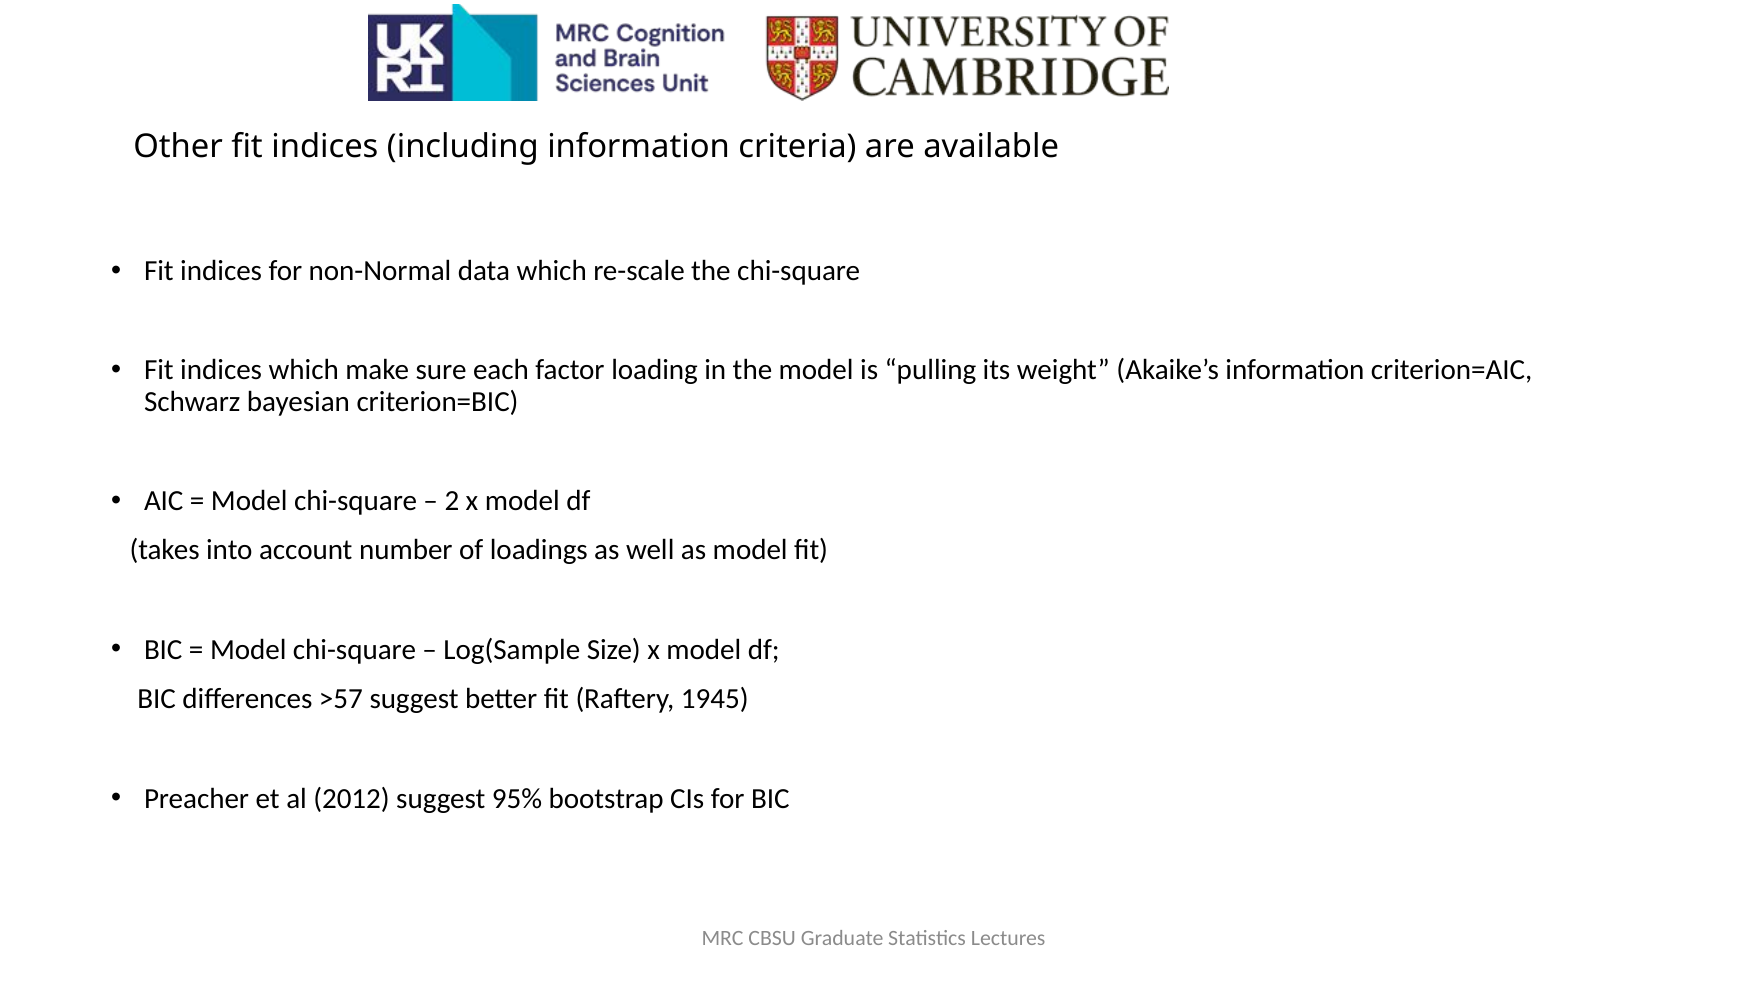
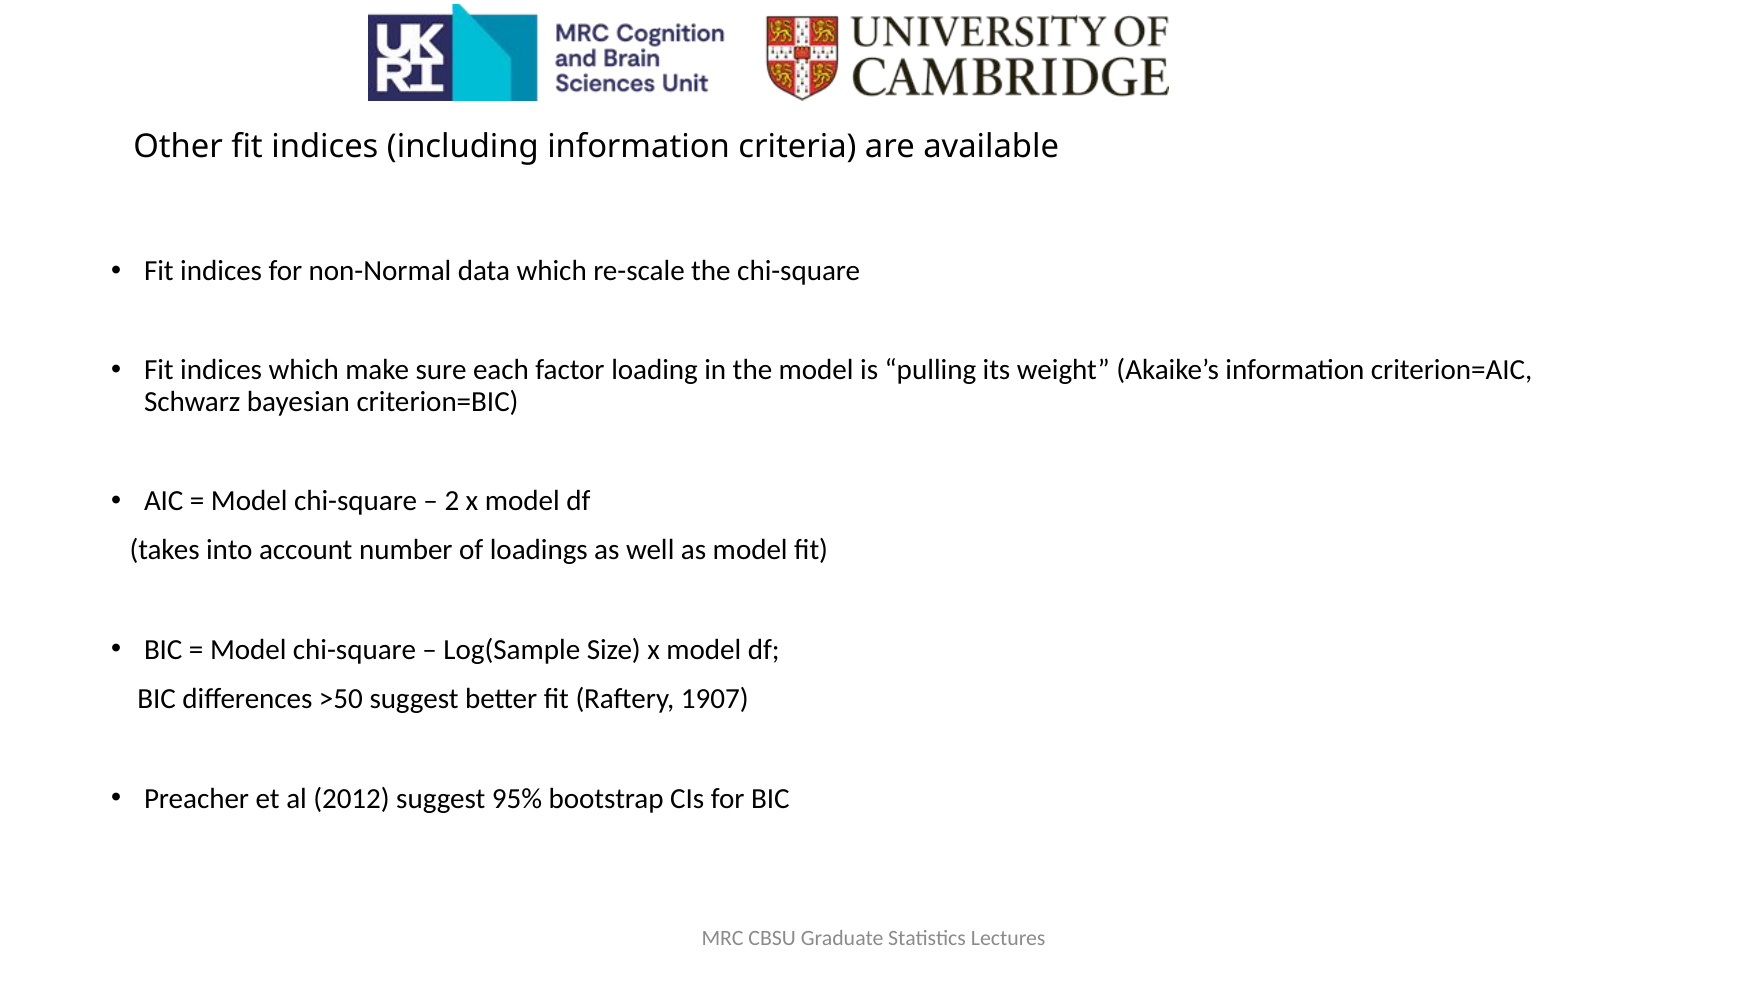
>57: >57 -> >50 (341, 699)
1945: 1945 -> 1907 (715, 699)
